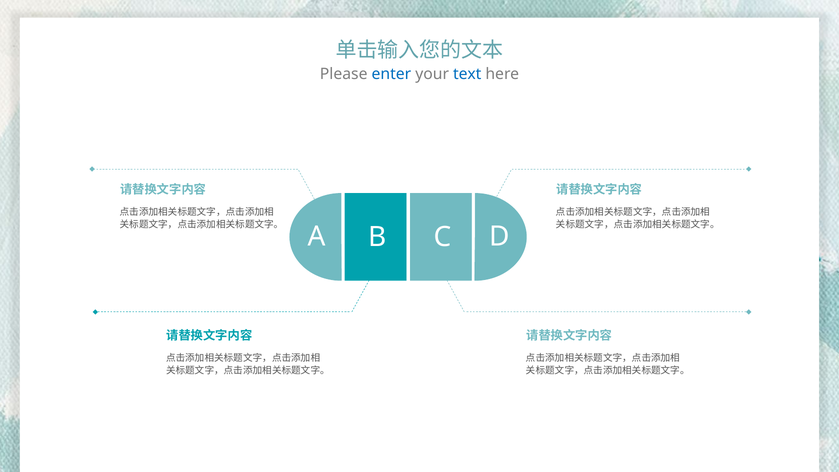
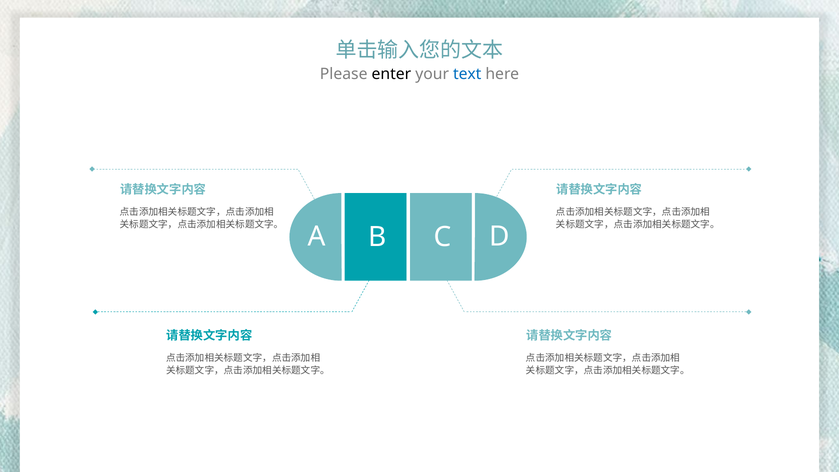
enter colour: blue -> black (391, 74)
